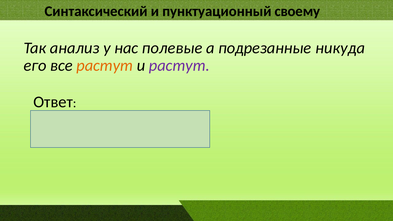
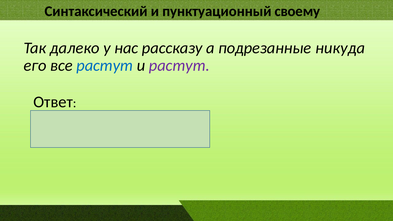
анализ: анализ -> далеко (75, 48)
полевые: полевые -> рассказу (172, 48)
растут colour: orange -> blue (105, 66)
